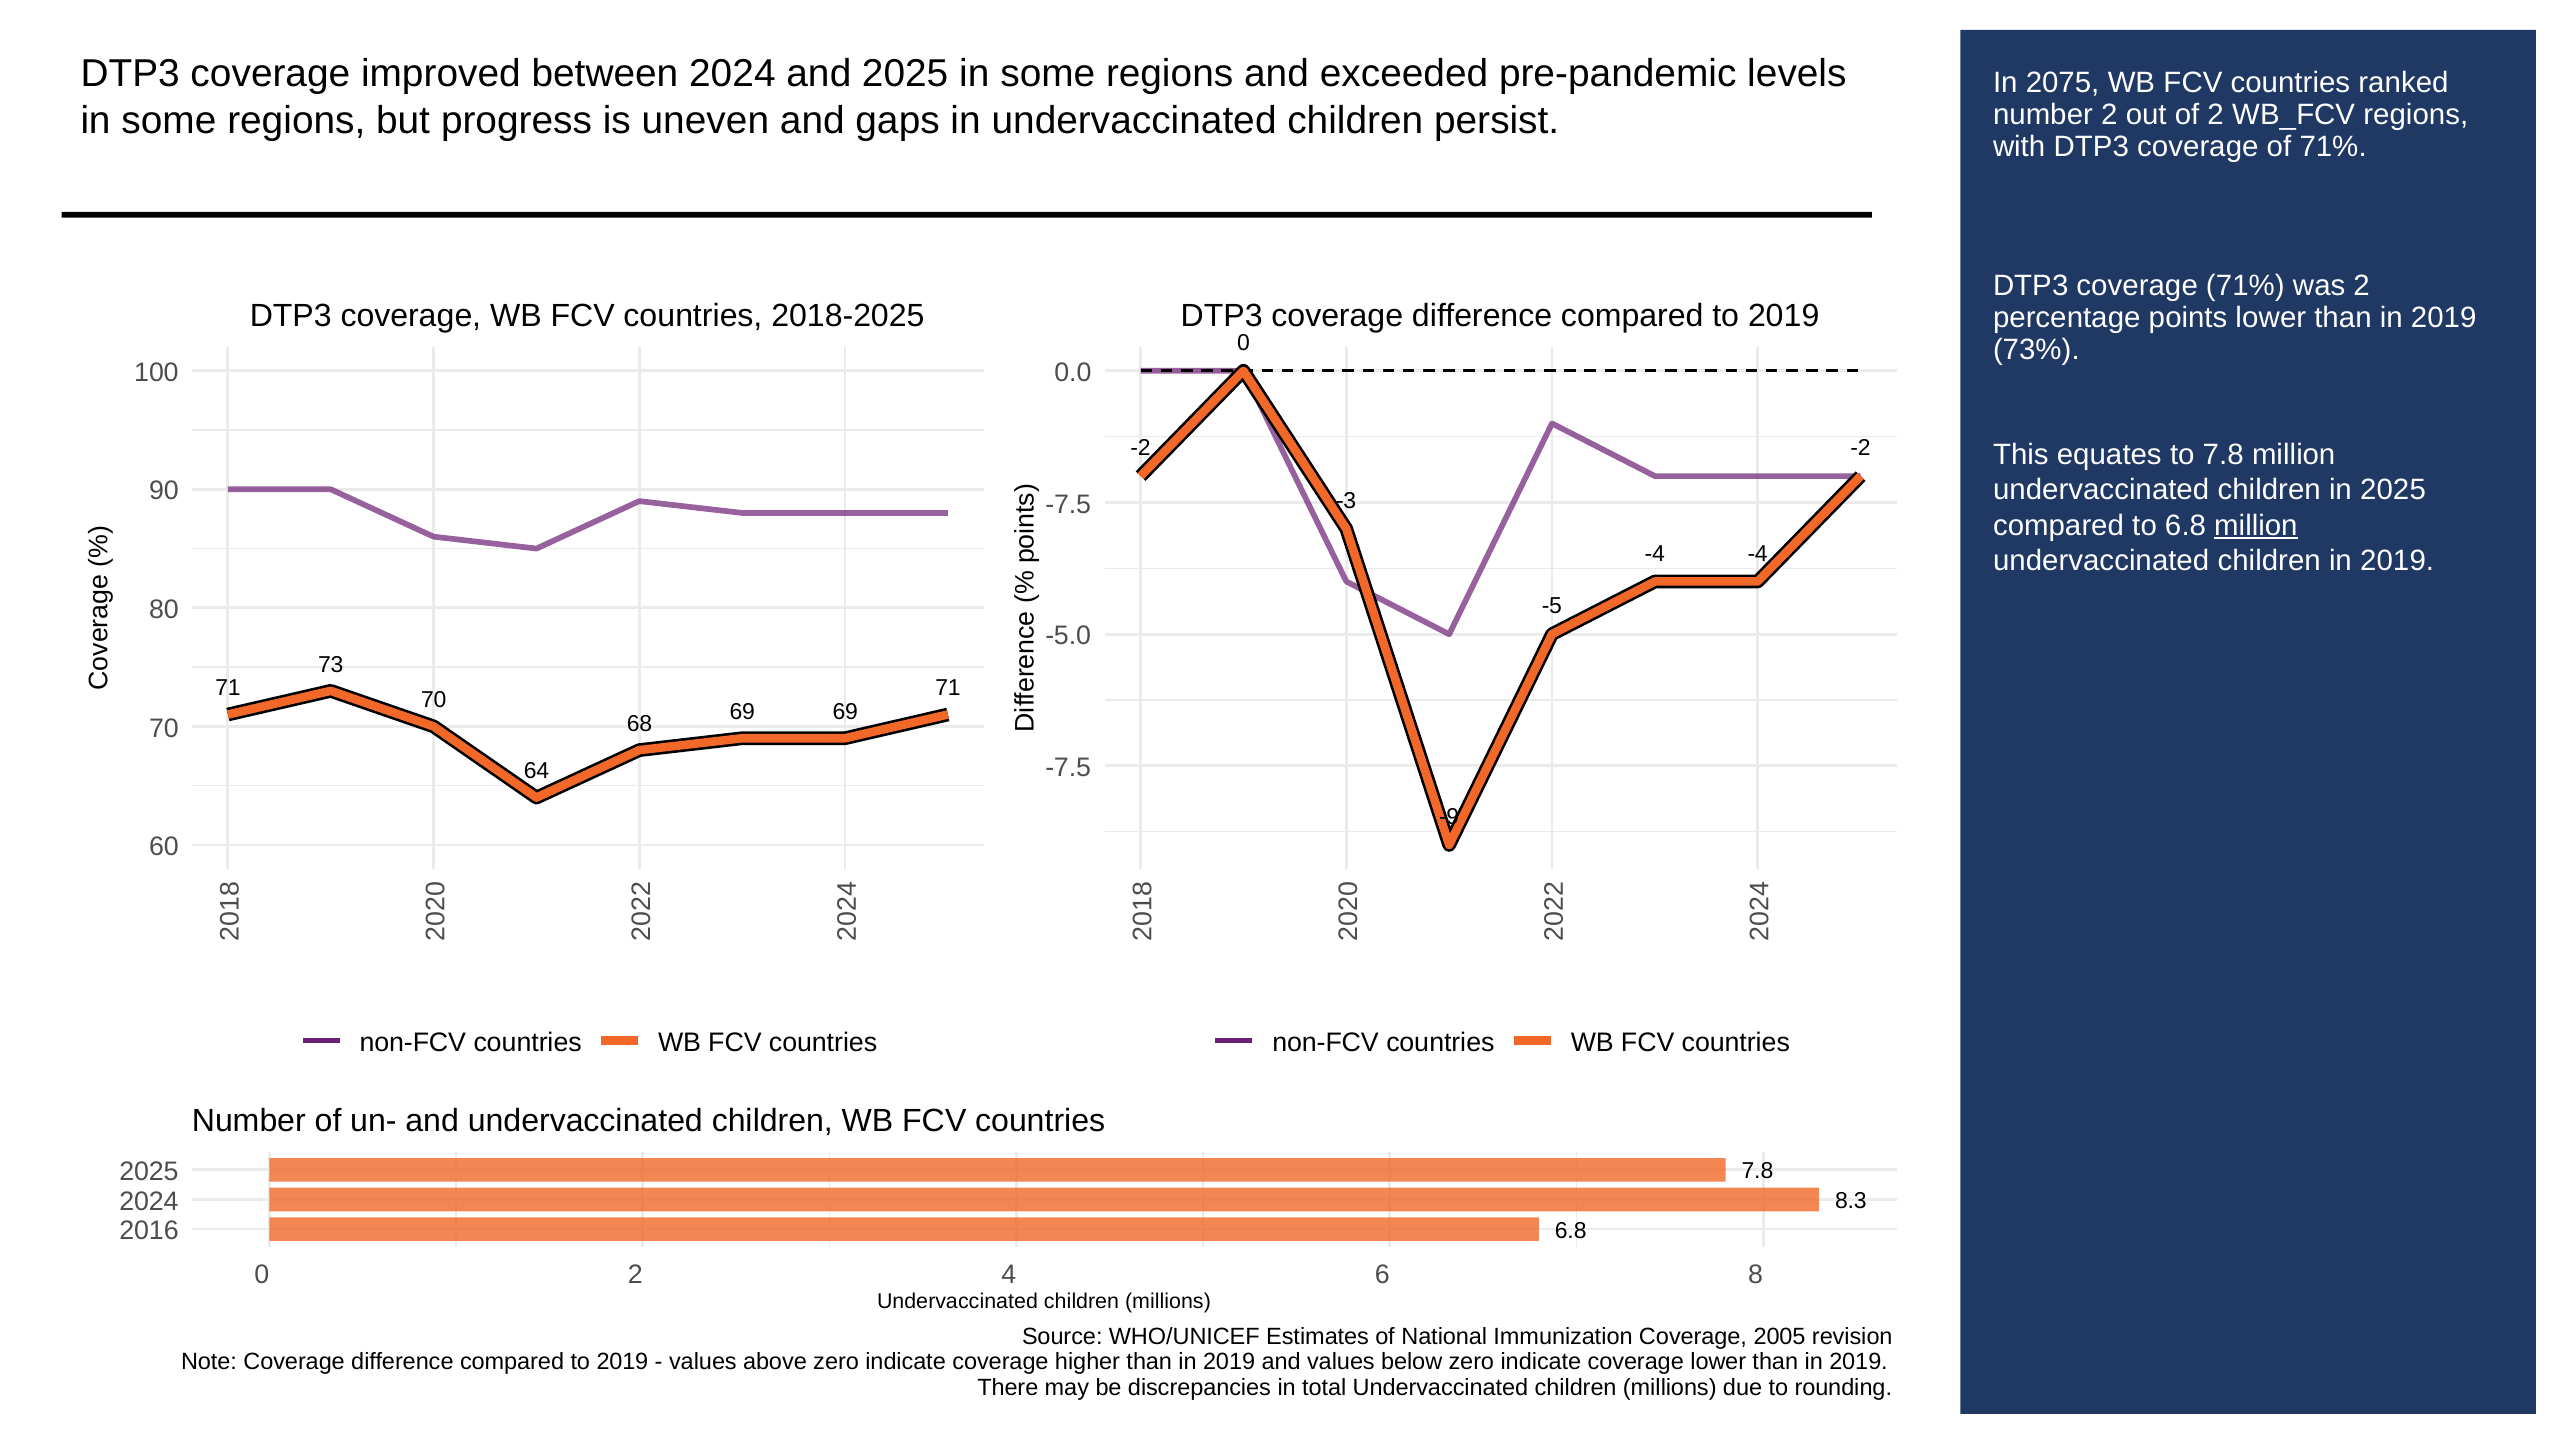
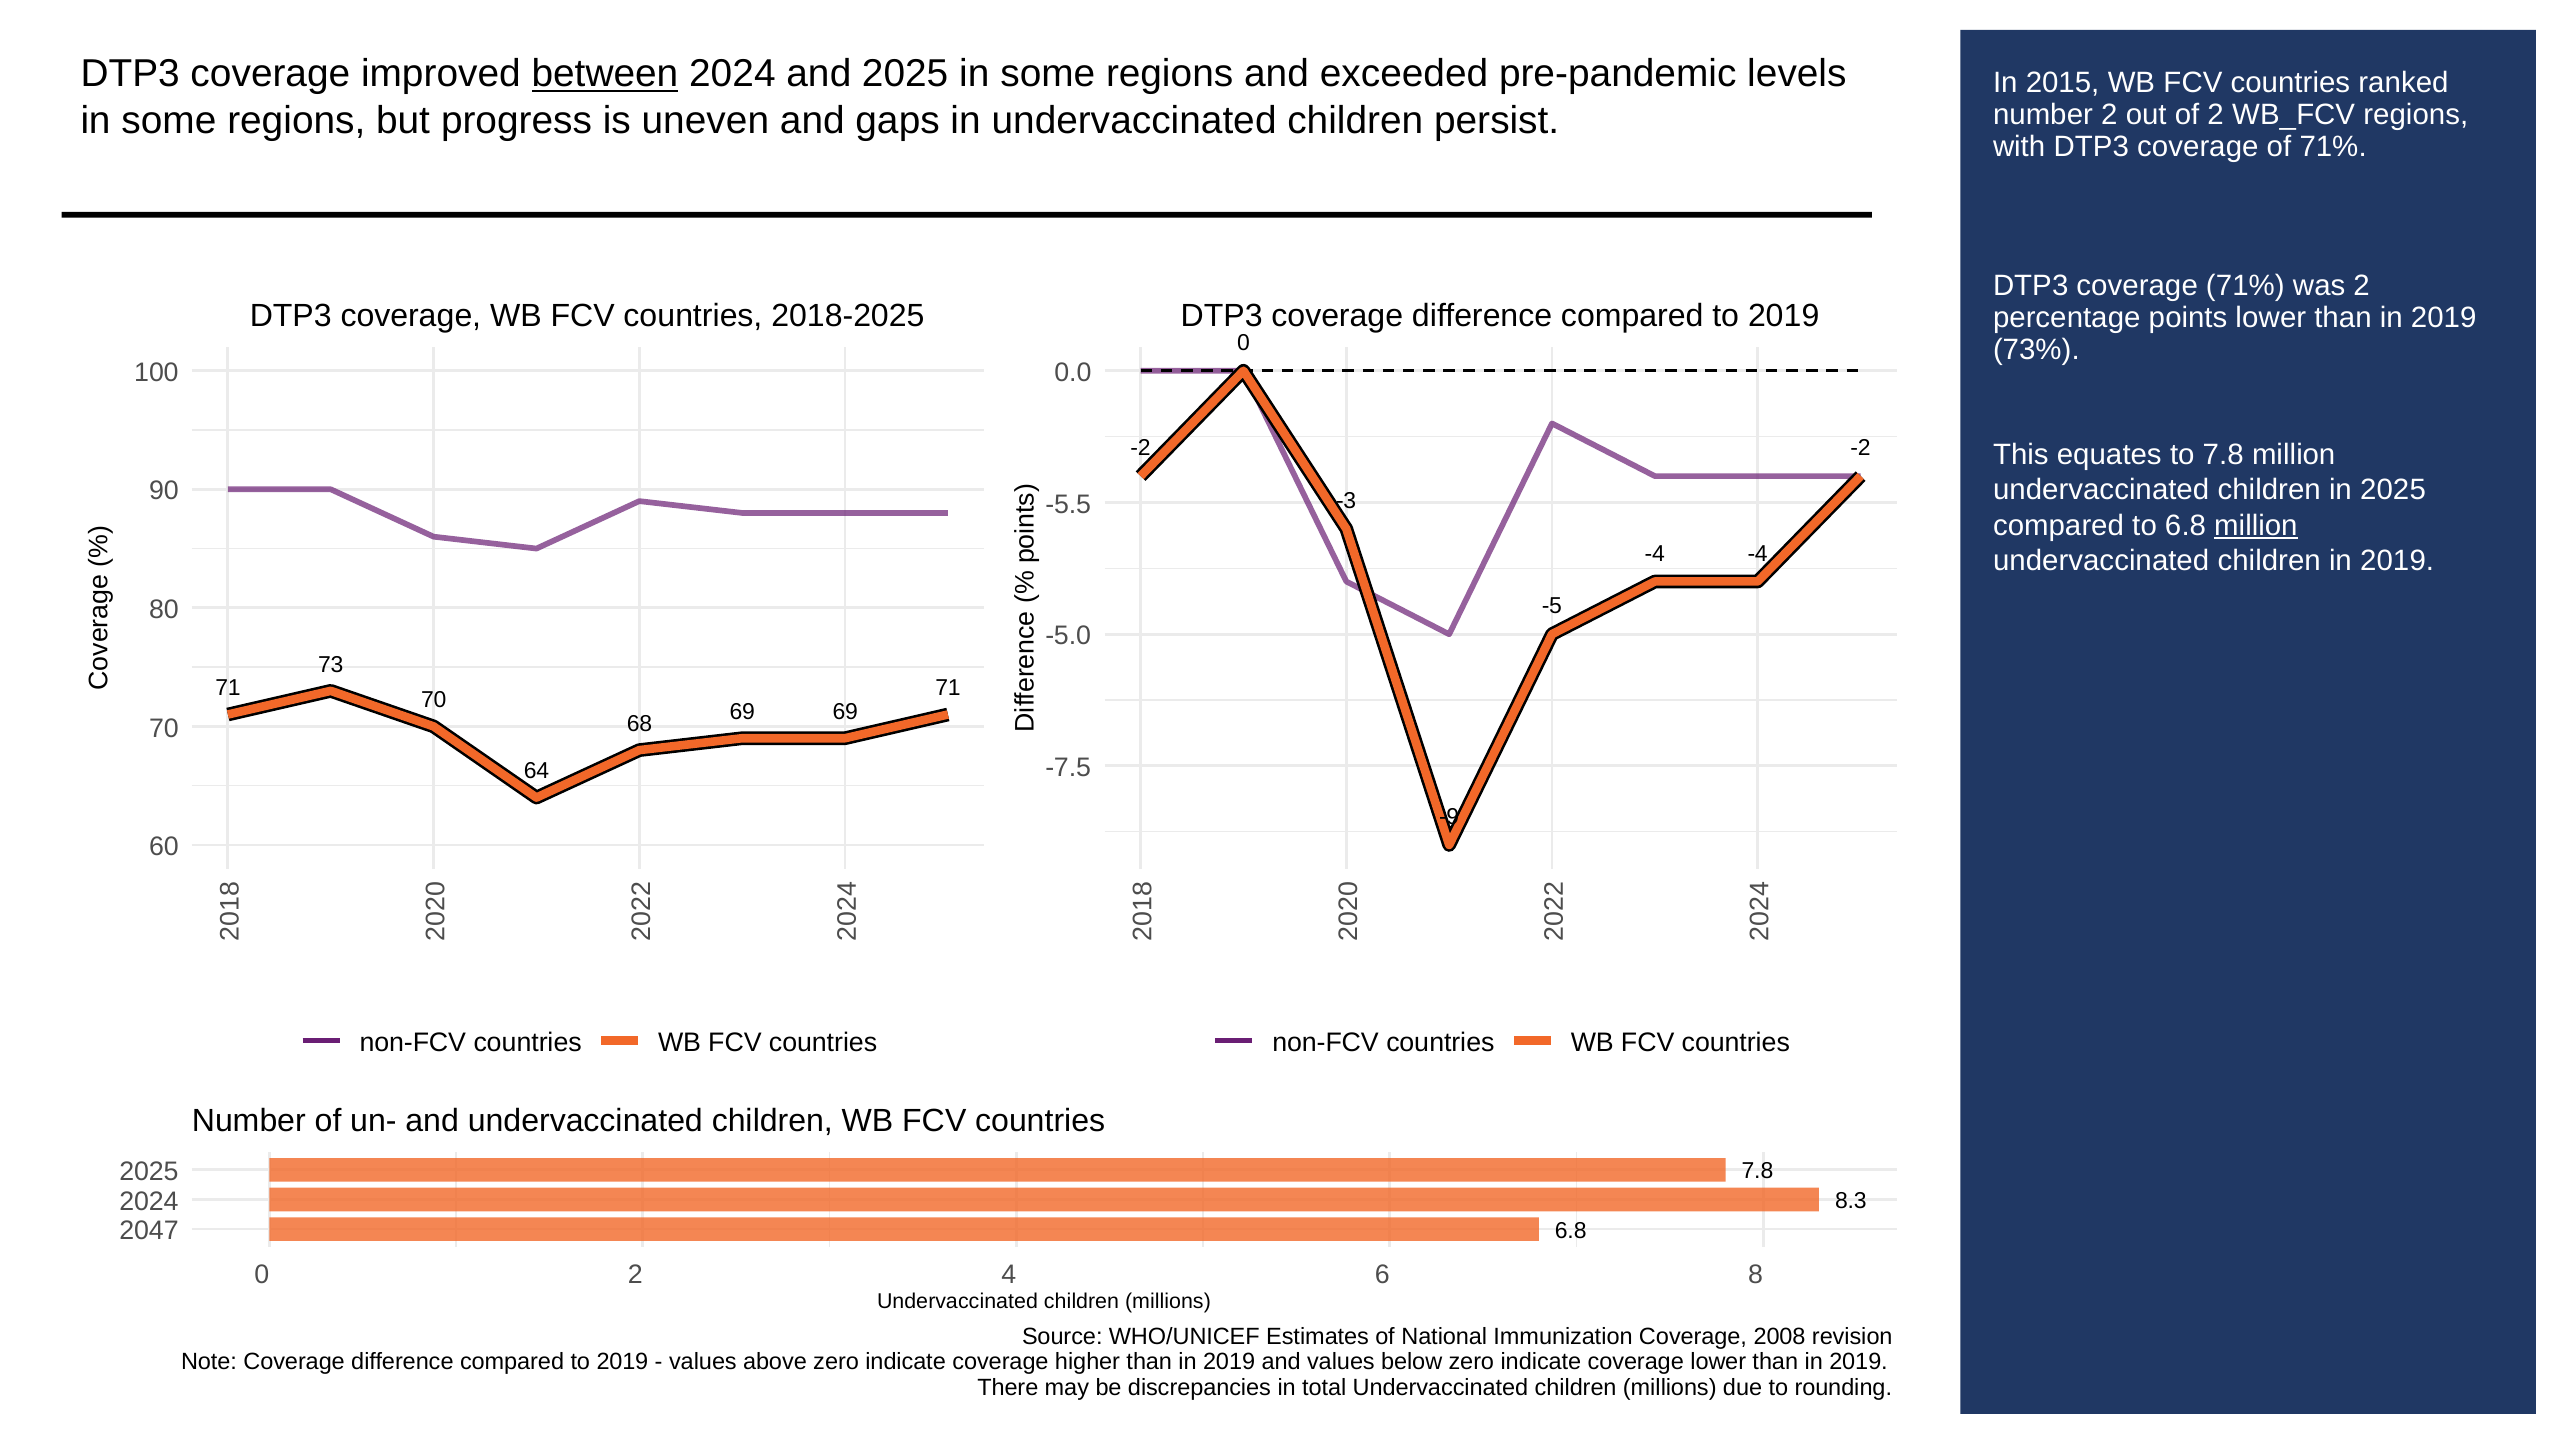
between underline: none -> present (605, 74)
2075: 2075 -> 2015 (2063, 83)
-7.5: -7.5 -> -5.5 (1068, 505)
2016: 2016 -> 2047 (149, 1231)
2005: 2005 -> 2008 (1780, 1337)
